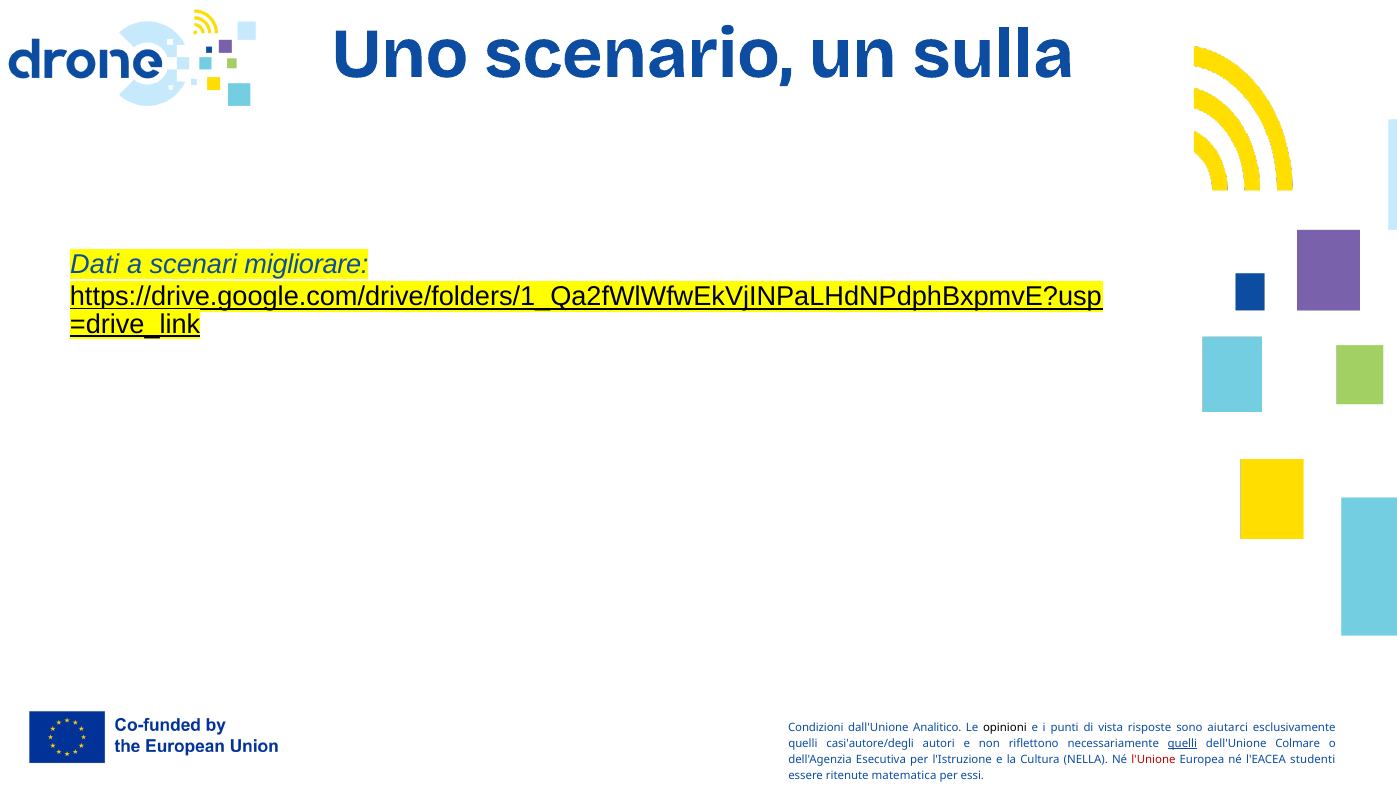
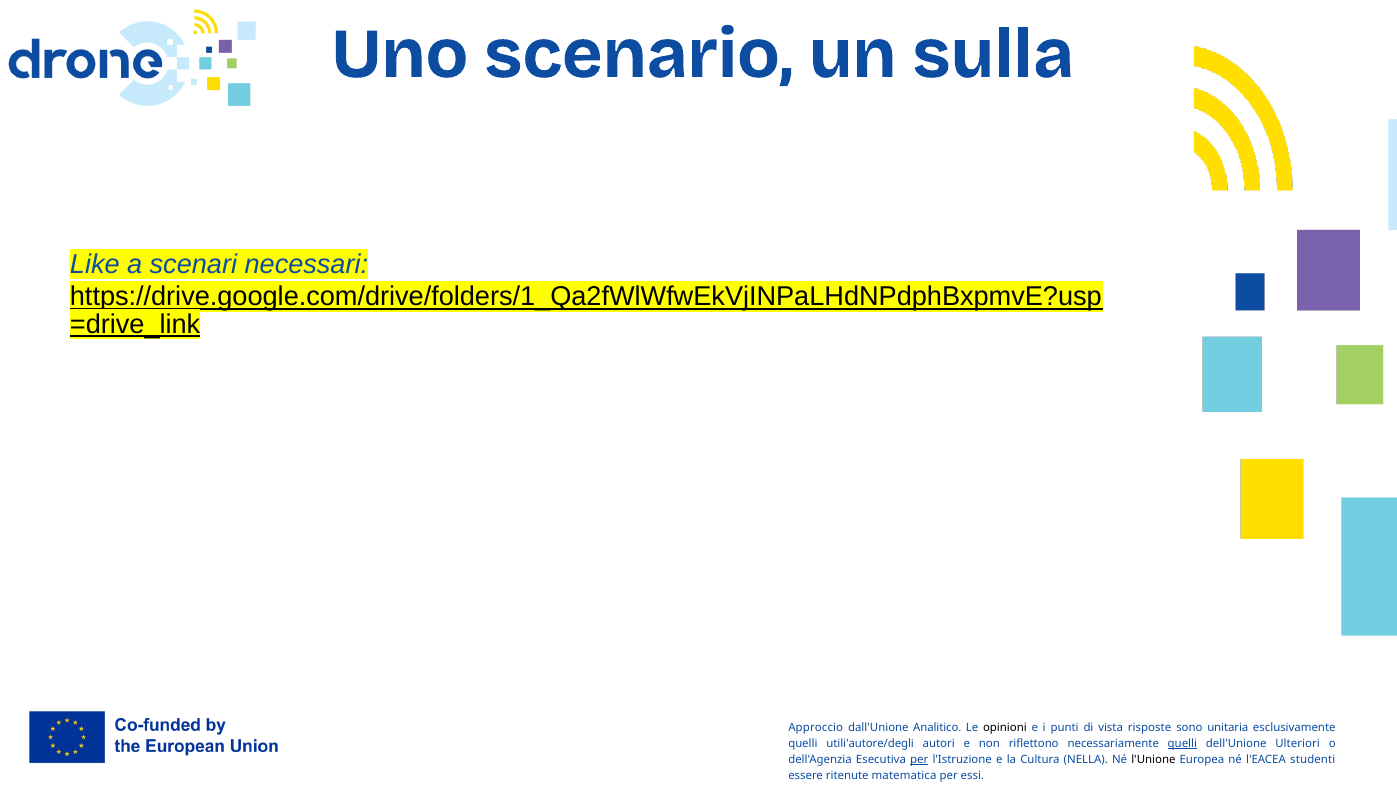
Dati: Dati -> Like (95, 264)
migliorare: migliorare -> necessari (306, 264)
Condizioni: Condizioni -> Approccio (816, 727)
aiutarci: aiutarci -> unitaria (1228, 727)
casi'autore/degli: casi'autore/degli -> utili'autore/degli (870, 743)
Colmare: Colmare -> Ulteriori (1298, 743)
per underline: none -> present (919, 759)
l'Unione colour: red -> black (1153, 759)
